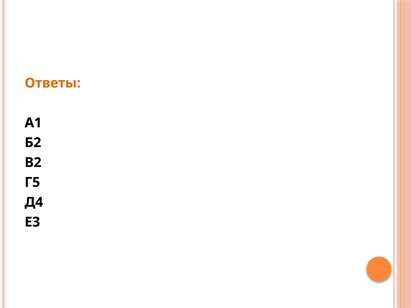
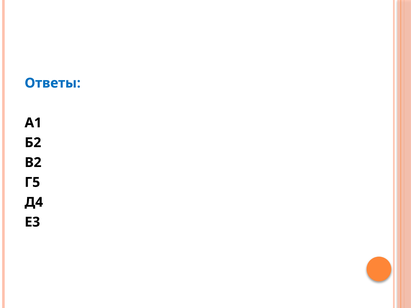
Ответы colour: orange -> blue (53, 83)
